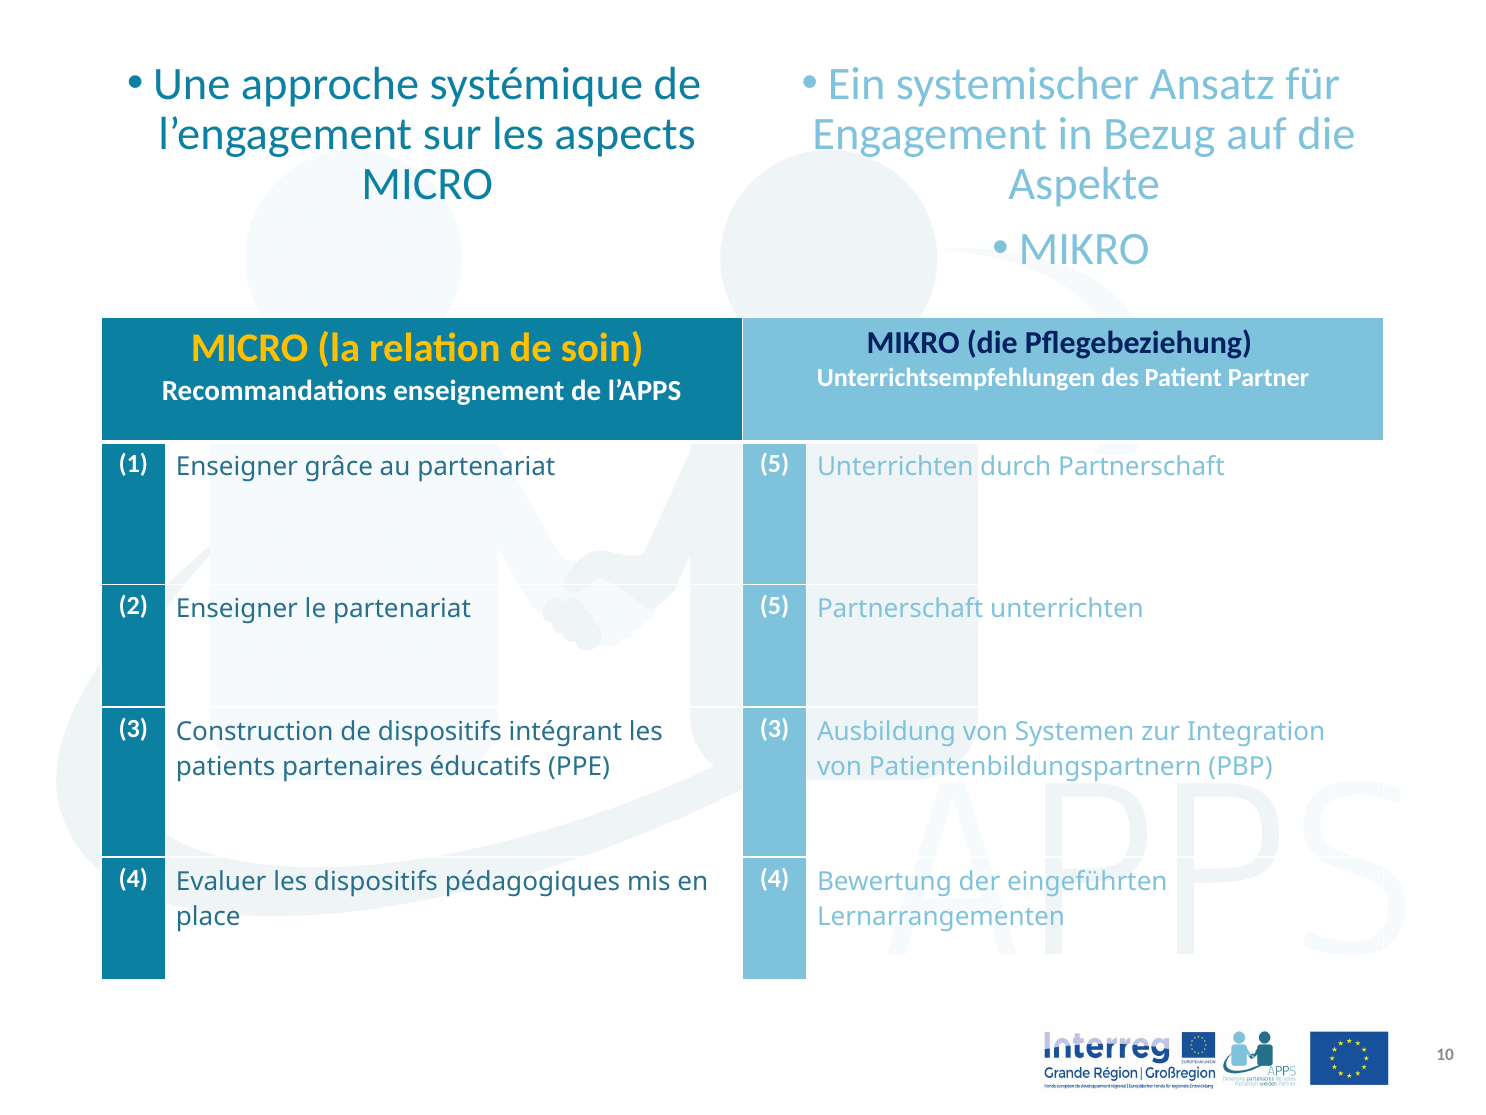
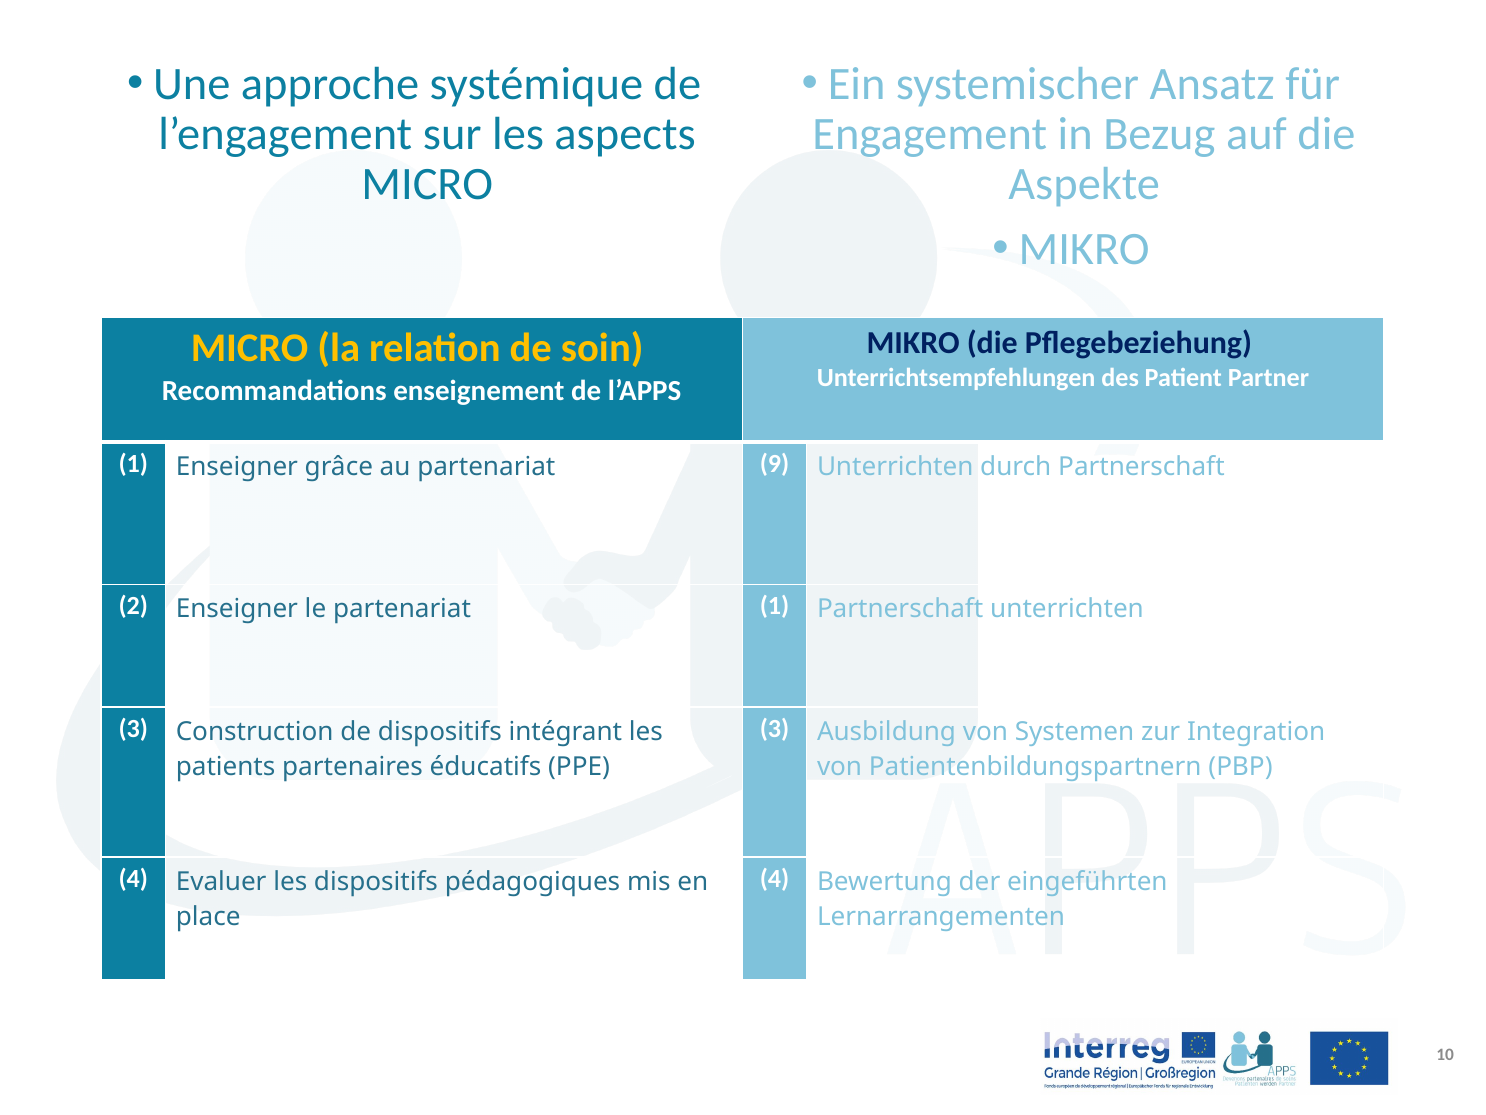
au partenariat 5: 5 -> 9 (775, 463)
le partenariat 5: 5 -> 1 (775, 606)
